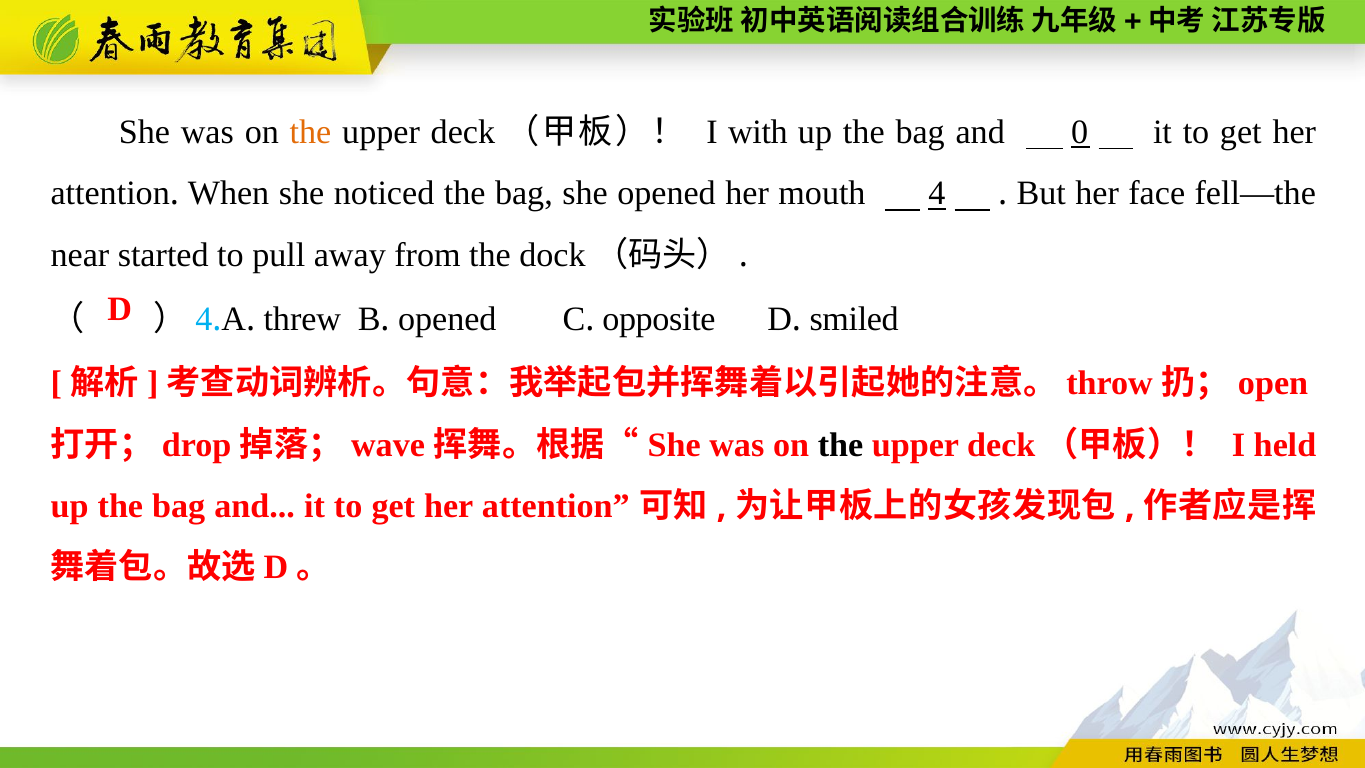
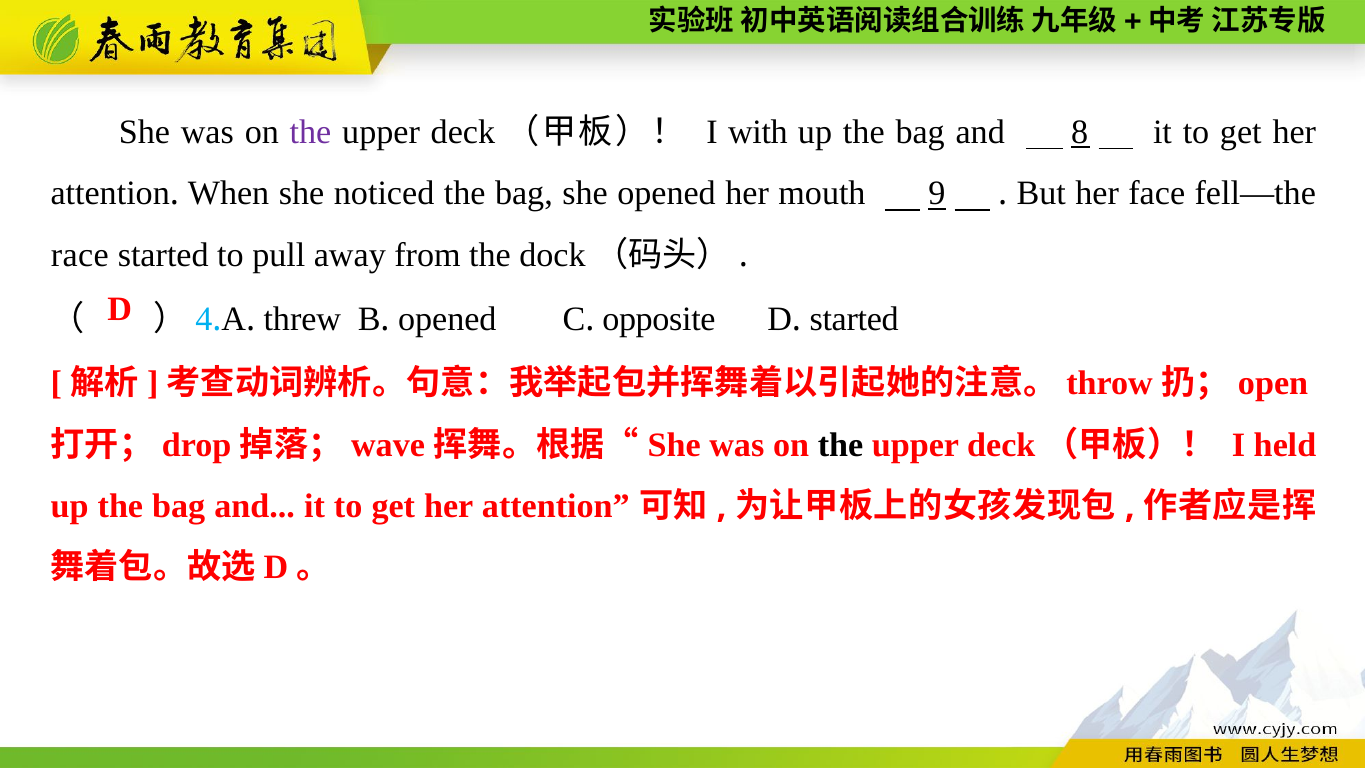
the colour: orange -> purple (311, 132)
0: 0 -> 8 (1080, 132)
4: 4 -> 9 (937, 193)
near: near -> race (80, 255)
smiled: smiled -> started (854, 319)
